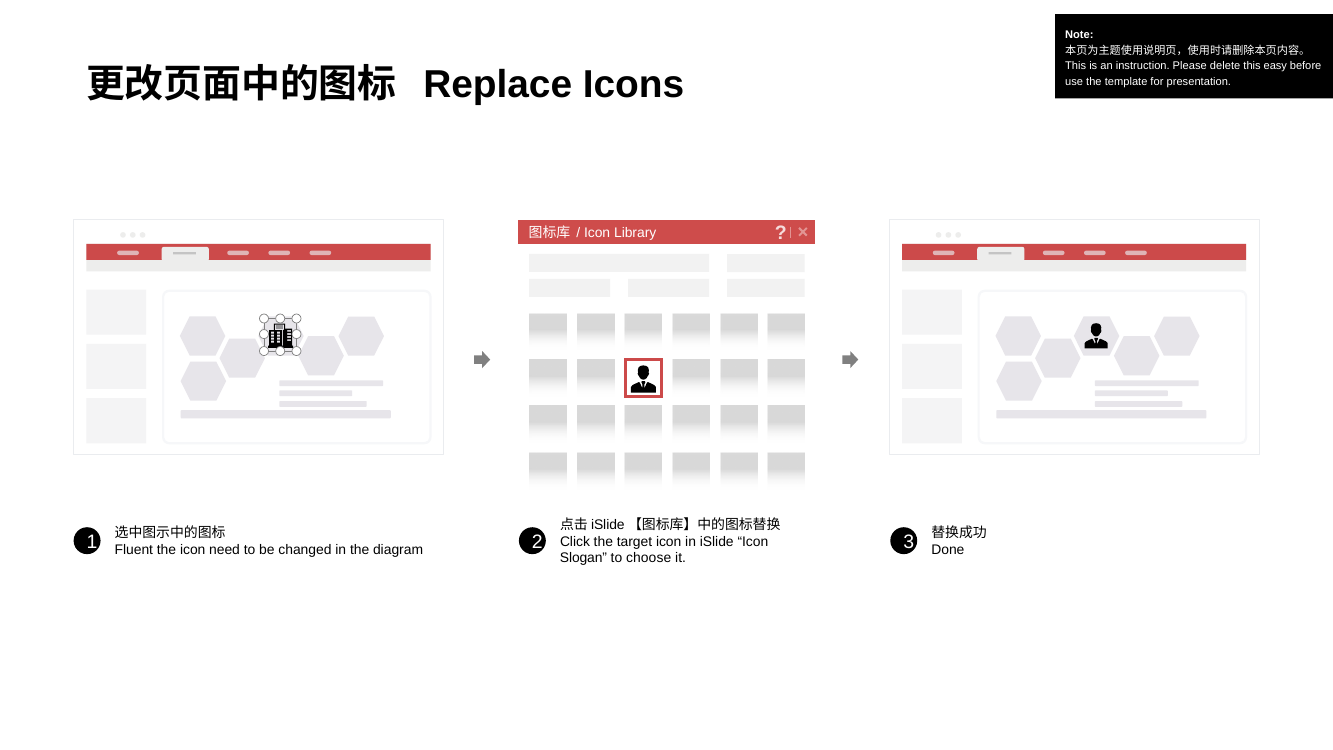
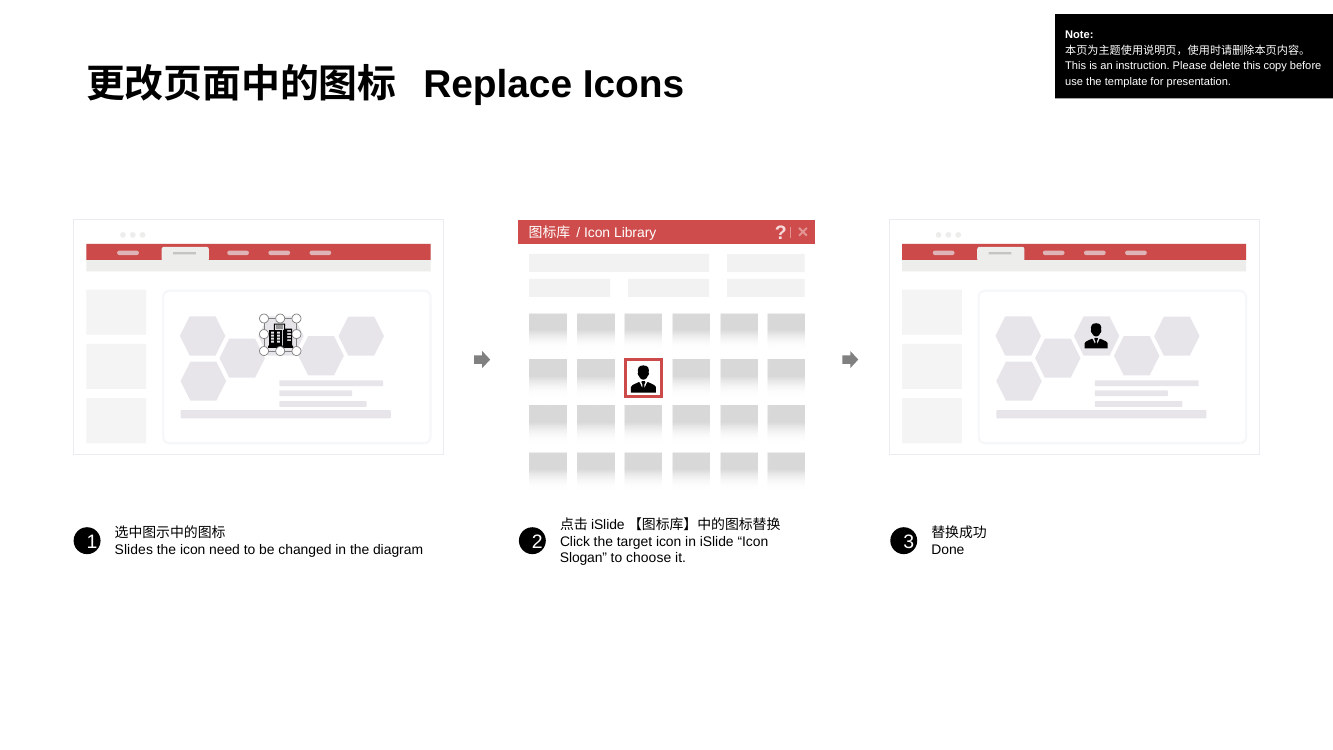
easy: easy -> copy (1275, 66)
Fluent: Fluent -> Slides (134, 550)
